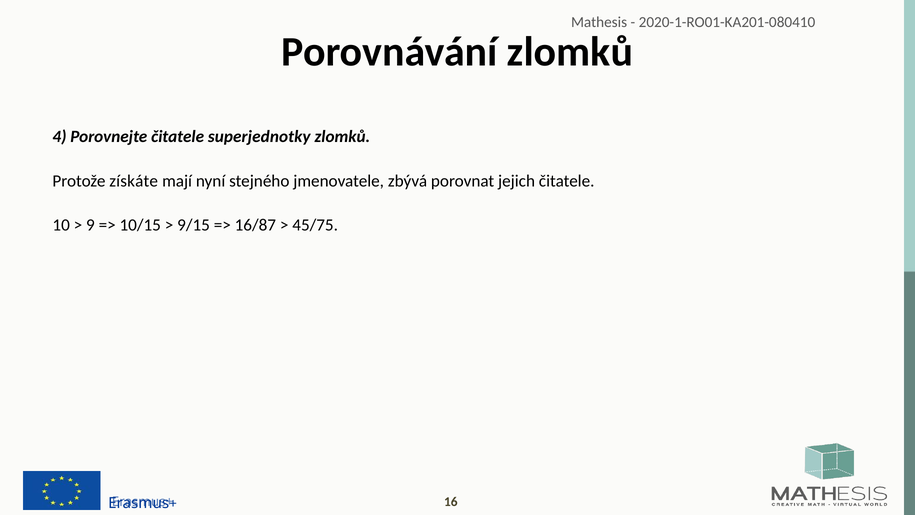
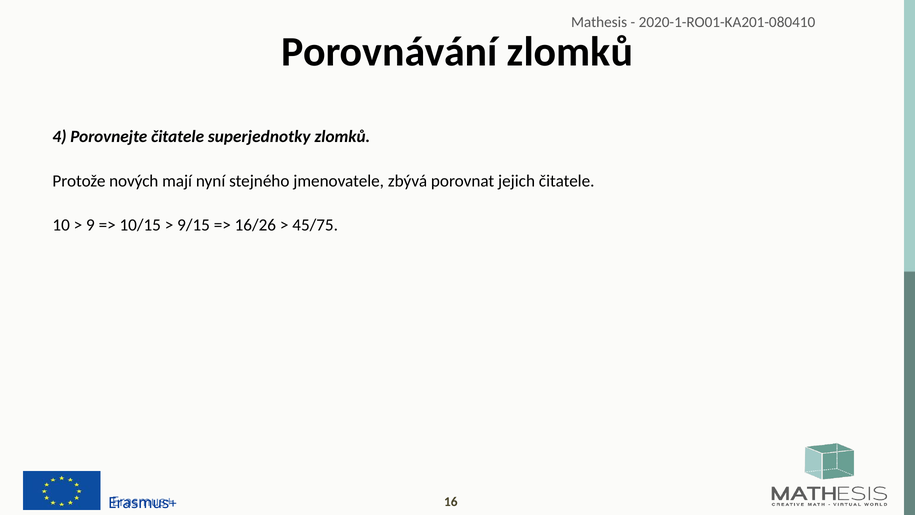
získáte: získáte -> nových (134, 181)
16/87: 16/87 -> 16/26 (255, 225)
